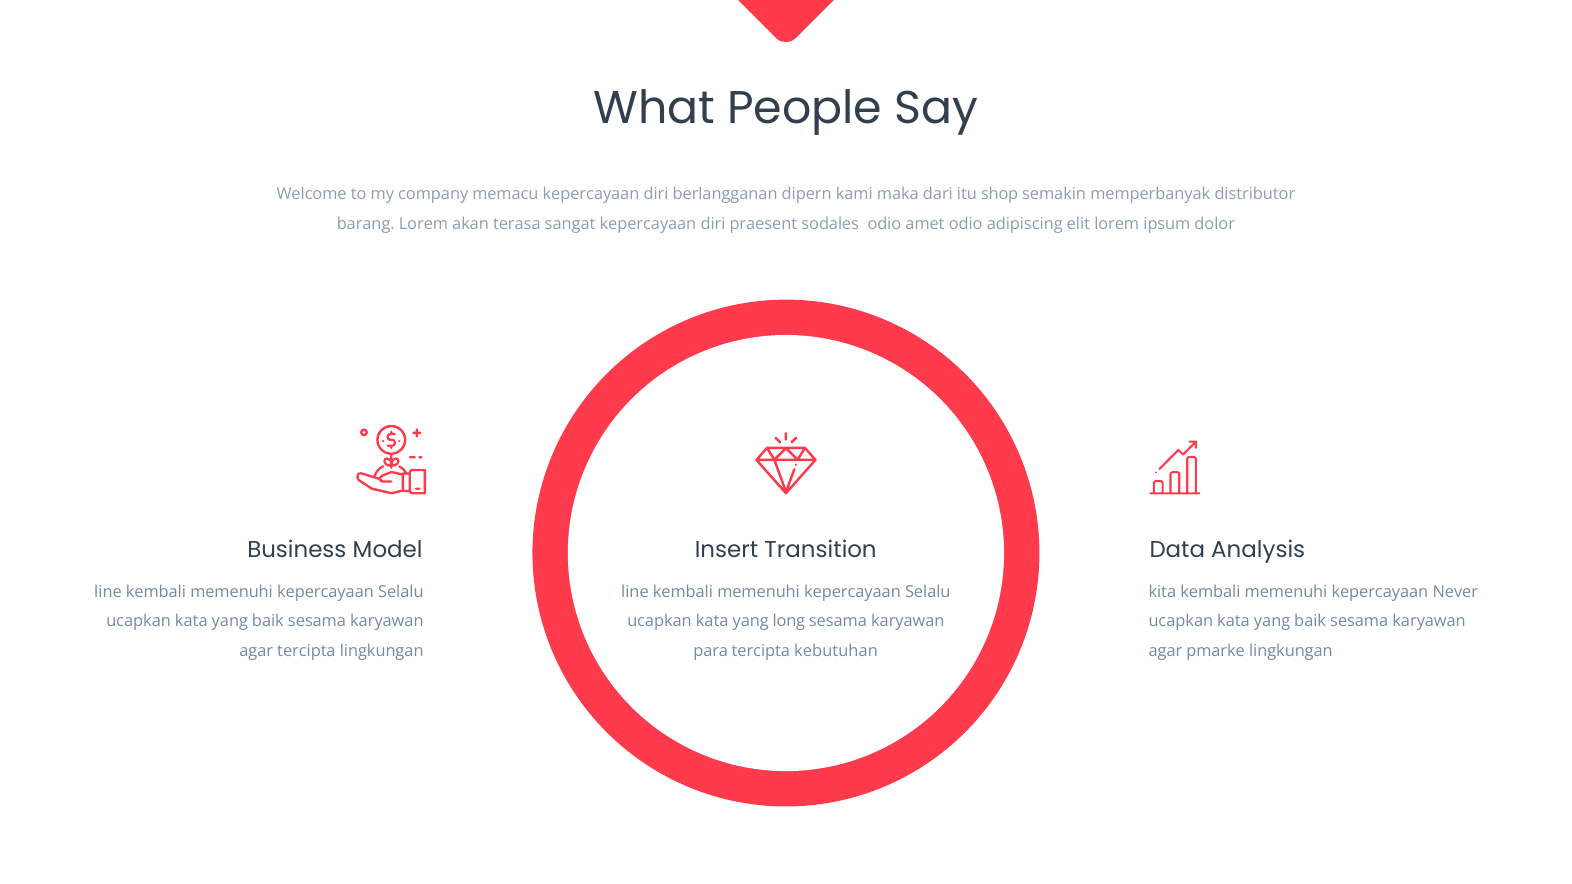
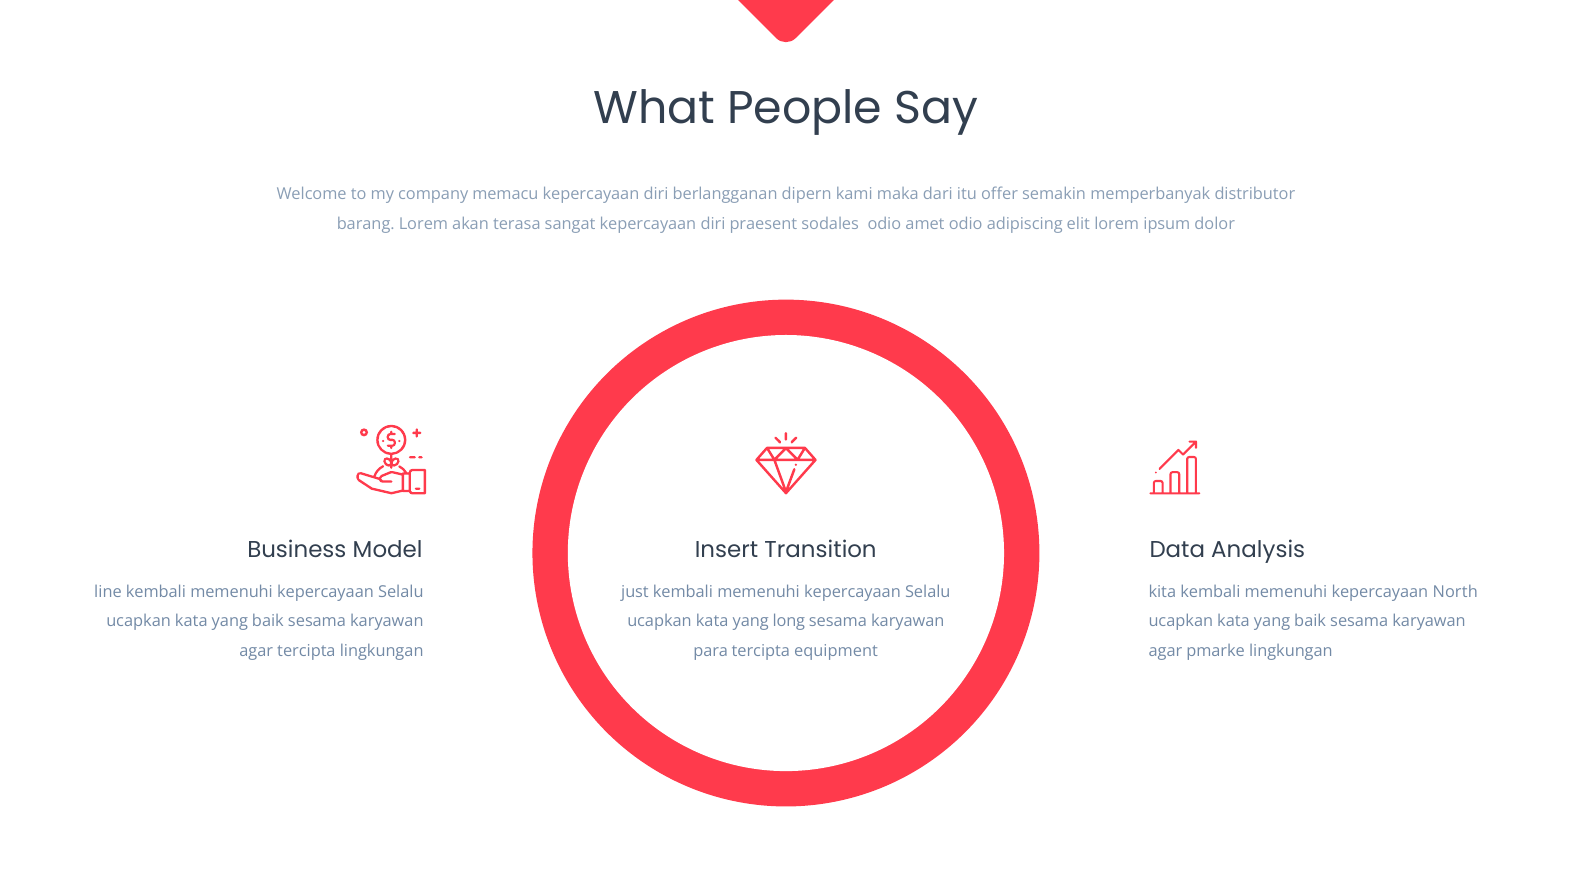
shop: shop -> offer (1000, 194)
line: line -> just (635, 592)
Never: Never -> North (1455, 592)
kebutuhan: kebutuhan -> equipment (836, 651)
